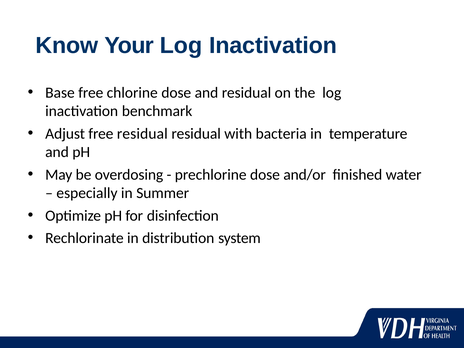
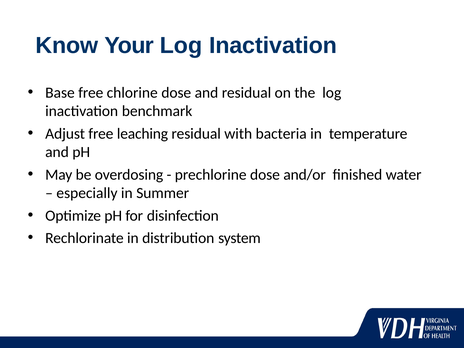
free residual: residual -> leaching (142, 134)
